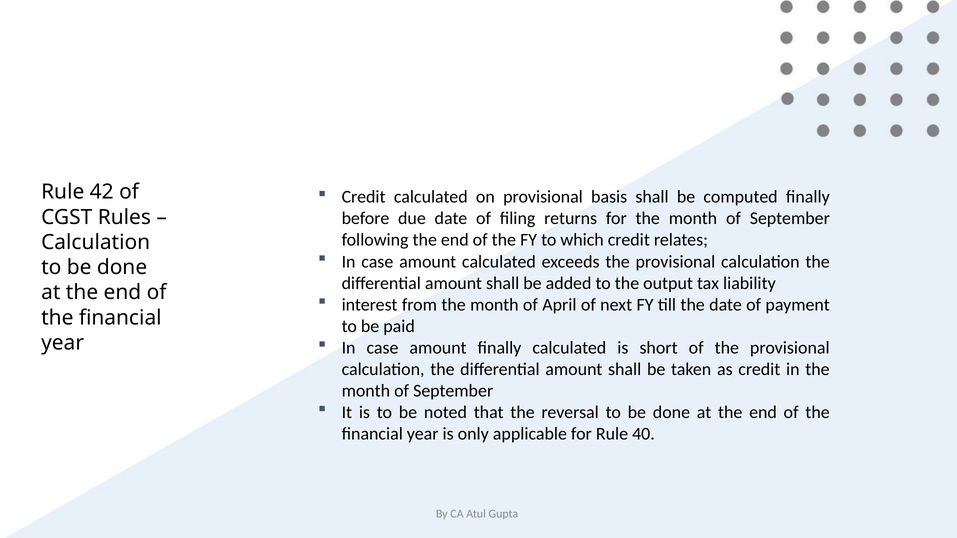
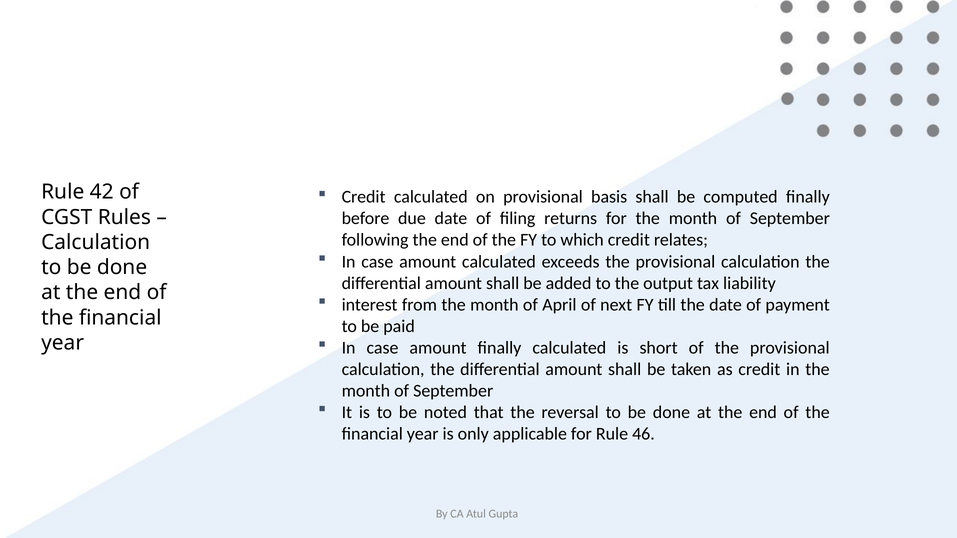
40: 40 -> 46 (643, 434)
